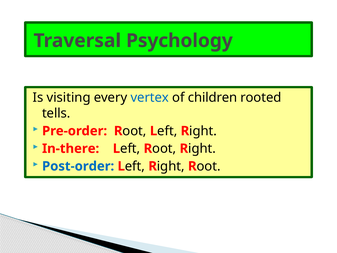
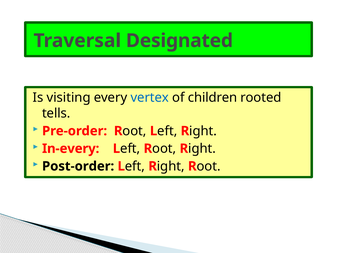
Psychology: Psychology -> Designated (179, 41)
In-there: In-there -> In-every (71, 148)
Post-order colour: blue -> black (78, 166)
